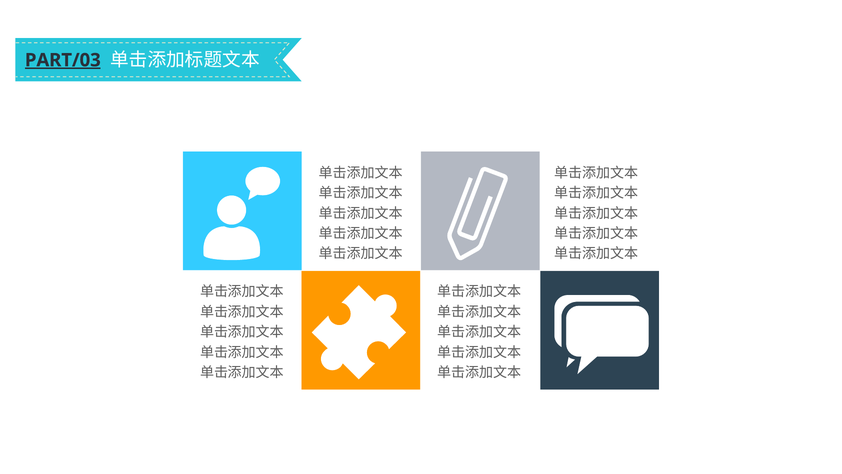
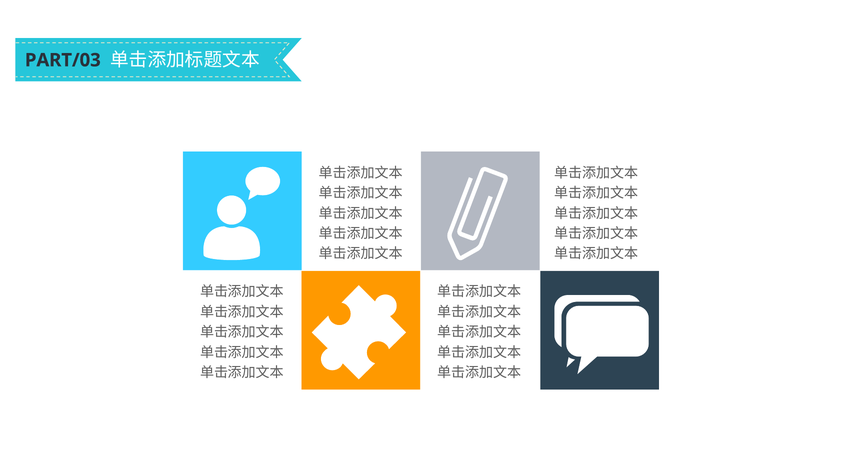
PART/03 underline: present -> none (63, 60)
